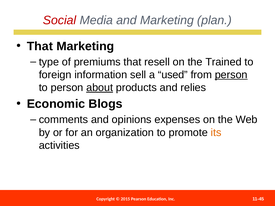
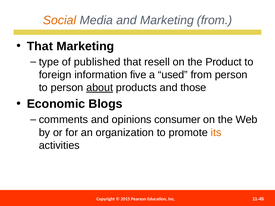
Social colour: red -> orange (60, 20)
Marketing plan: plan -> from (215, 20)
premiums: premiums -> published (97, 62)
Trained: Trained -> Product (224, 62)
sell: sell -> five (138, 75)
person underline: present -> none (231, 75)
relies: relies -> those (193, 88)
expenses: expenses -> consumer (177, 120)
